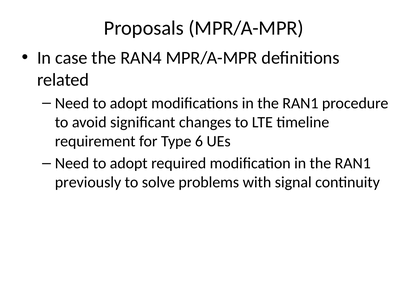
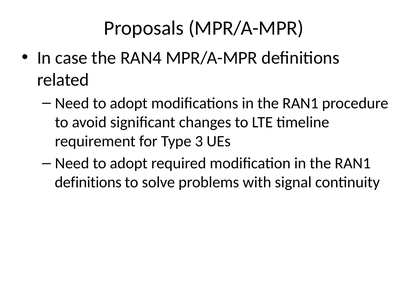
6: 6 -> 3 (199, 141)
previously: previously -> definitions (88, 182)
